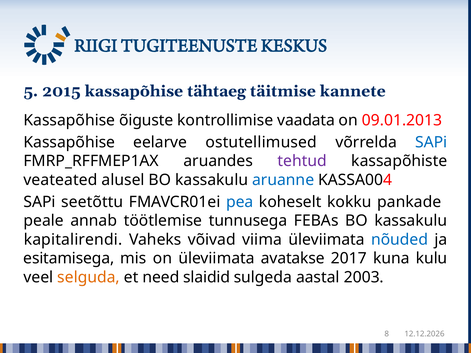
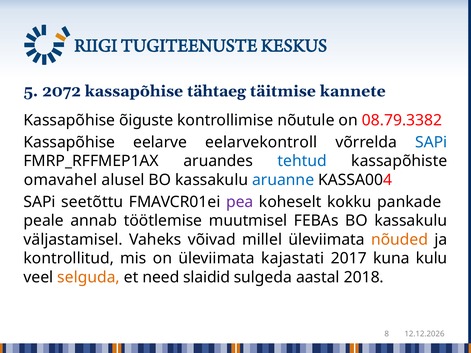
2015: 2015 -> 2072 (61, 91)
vaadata: vaadata -> nõutule (306, 120)
09.01.2013: 09.01.2013 -> 08.79.3382 (402, 120)
ostutellimused: ostutellimused -> eelarvekontroll (261, 142)
tehtud colour: purple -> blue (302, 161)
veateated: veateated -> omavahel (60, 180)
pea colour: blue -> purple (240, 202)
tunnusega: tunnusega -> muutmisel (248, 221)
kapitalirendi: kapitalirendi -> väljastamisel (73, 240)
viima: viima -> millel (262, 240)
nõuded colour: blue -> orange (400, 240)
esitamisega: esitamisega -> kontrollitud (69, 259)
avatakse: avatakse -> kajastati (293, 259)
2003: 2003 -> 2018 (364, 277)
